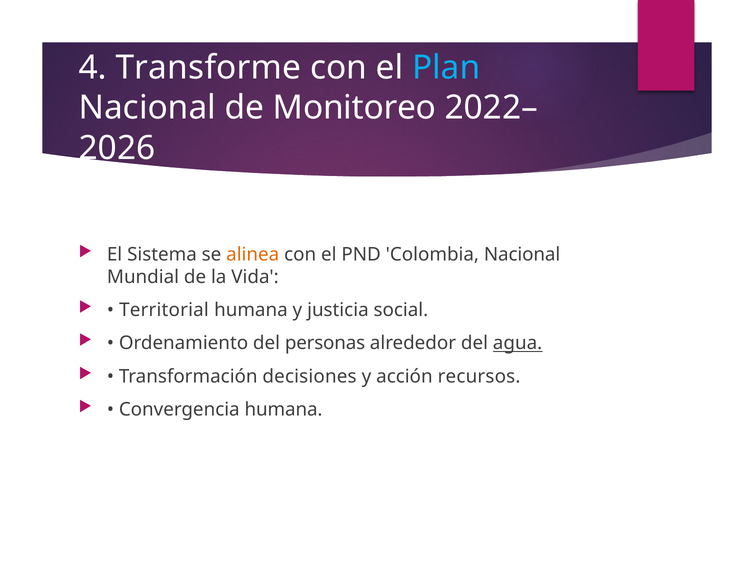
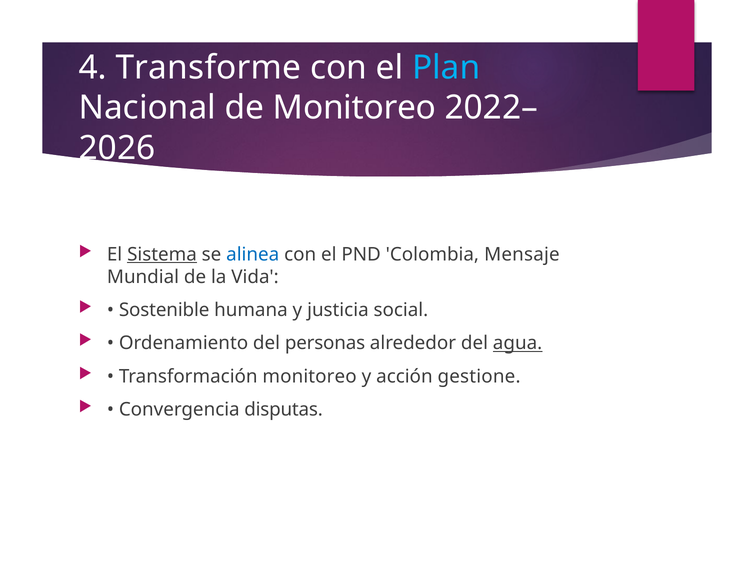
Sistema underline: none -> present (162, 254)
alinea colour: orange -> blue (253, 254)
Colombia Nacional: Nacional -> Mensaje (522, 254)
Territorial: Territorial -> Sostenible (164, 310)
Transformación decisiones: decisiones -> monitoreo (310, 376)
recursos: recursos -> gestione (479, 376)
Convergencia humana: humana -> disputas (284, 409)
